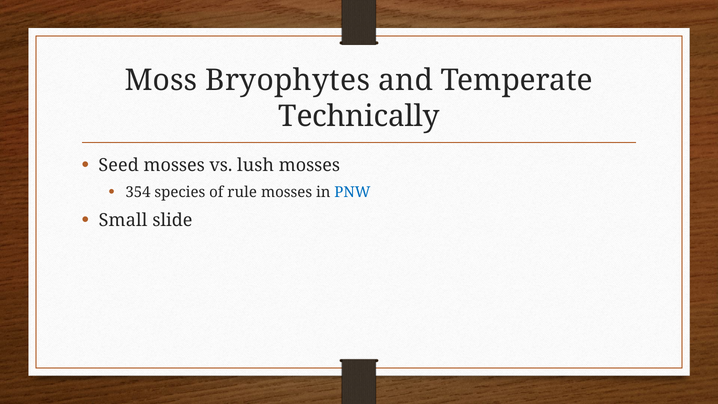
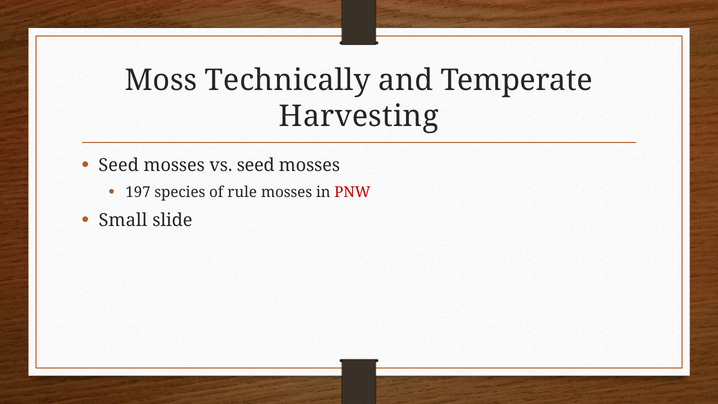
Bryophytes: Bryophytes -> Technically (288, 81)
Technically: Technically -> Harvesting (359, 116)
vs lush: lush -> seed (256, 165)
354: 354 -> 197 (138, 192)
PNW colour: blue -> red (352, 192)
